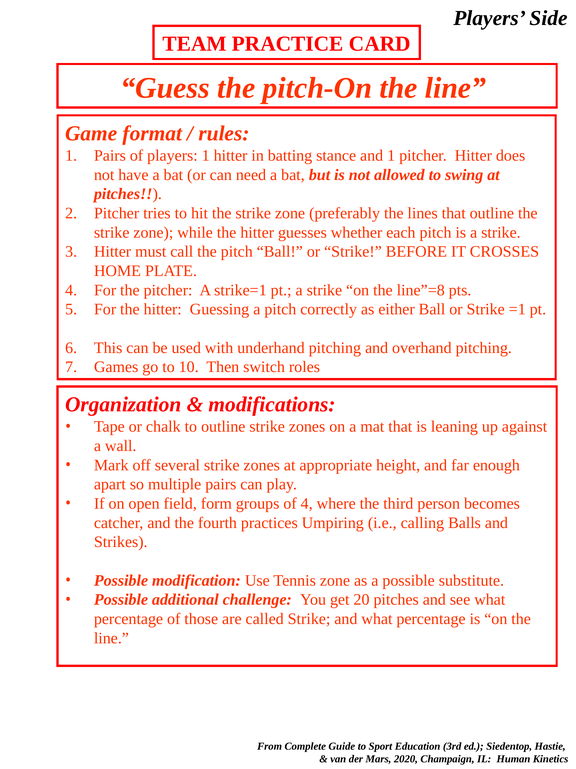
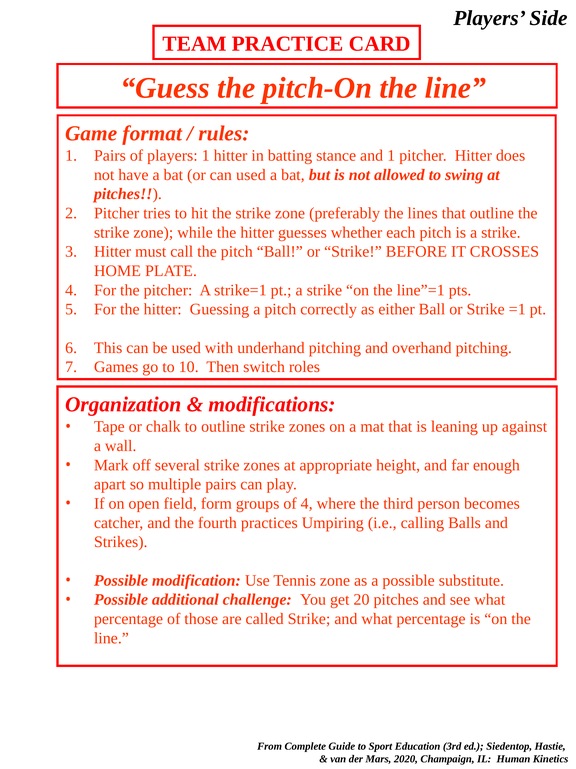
can need: need -> used (251, 175)
line”=8: line”=8 -> line”=1 (421, 290)
